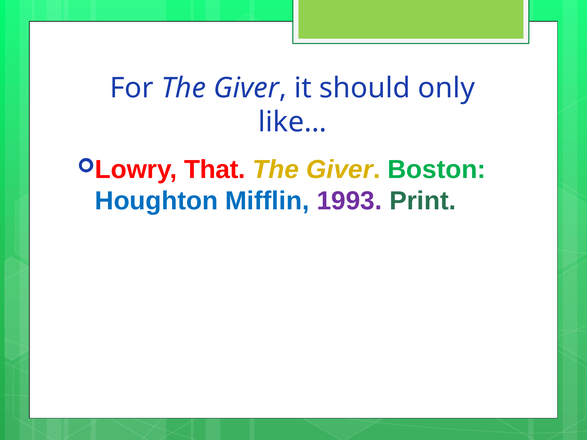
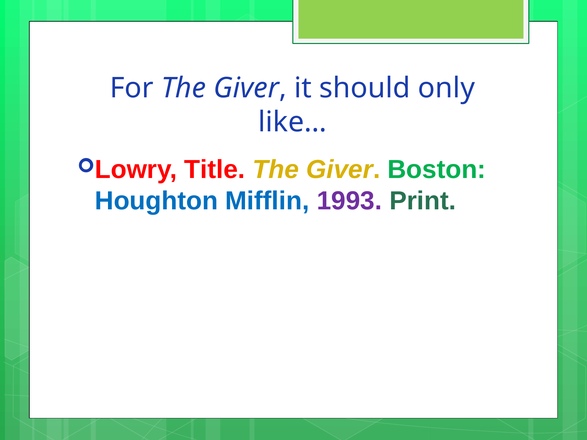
That: That -> Title (215, 170)
